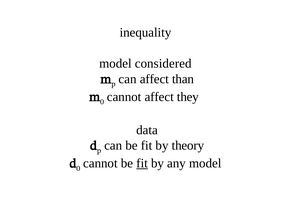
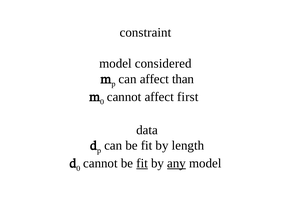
inequality: inequality -> constraint (145, 33)
they: they -> first (188, 97)
theory: theory -> length (188, 146)
any underline: none -> present (177, 163)
